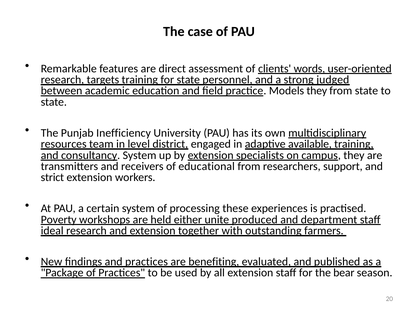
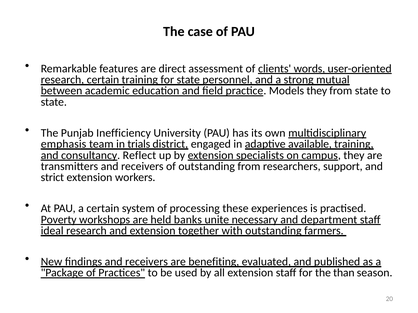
research targets: targets -> certain (103, 80)
judged: judged -> mutual (333, 80)
resources: resources -> emphasis (64, 144)
level: level -> trials (139, 144)
consultancy System: System -> Reflect (139, 155)
of educational: educational -> outstanding (207, 167)
either: either -> banks (188, 220)
produced: produced -> necessary (255, 220)
findings and practices: practices -> receivers (147, 262)
bear: bear -> than (344, 273)
